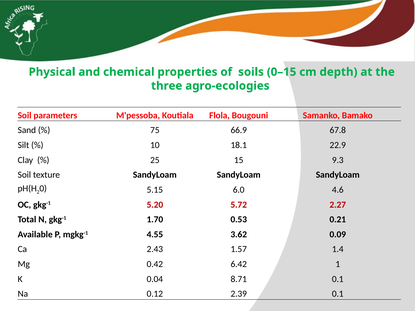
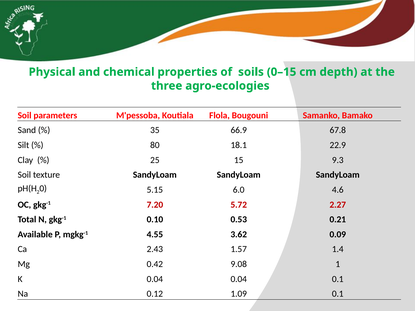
75: 75 -> 35 (155, 130)
10: 10 -> 80 (155, 145)
5.20: 5.20 -> 7.20 (155, 205)
1.70: 1.70 -> 0.10 (155, 220)
6.42: 6.42 -> 9.08 (239, 264)
0.04 8.71: 8.71 -> 0.04 (239, 279)
2.39: 2.39 -> 1.09 (239, 294)
